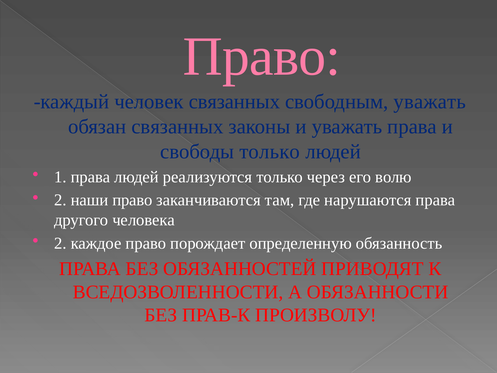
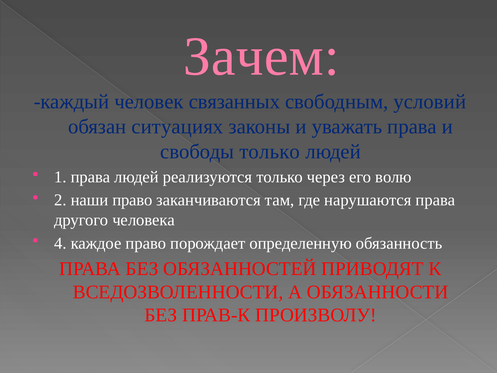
Право: Право -> Зачем (261, 56)
свободным уважать: уважать -> условий (430, 102)
обязан связанных: связанных -> ситуациях (177, 127)
2: 2 -> 4 (60, 243)
